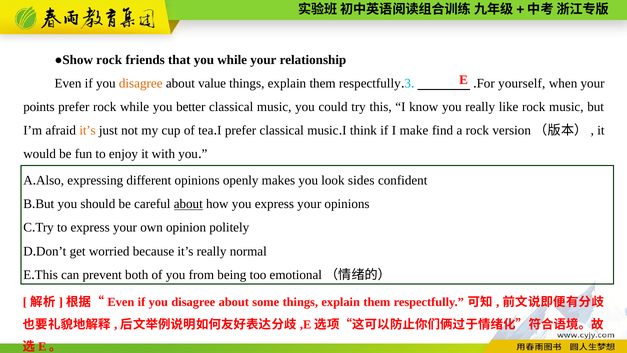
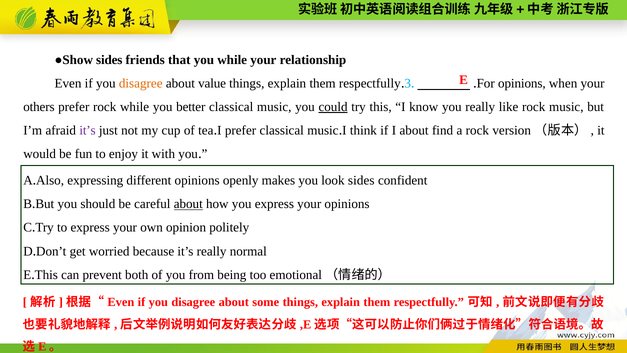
●Show rock: rock -> sides (109, 60)
yourself: yourself -> opinions (522, 83)
points: points -> others (39, 107)
could underline: none -> present (333, 107)
it’s colour: orange -> purple (88, 130)
I make: make -> about (414, 130)
